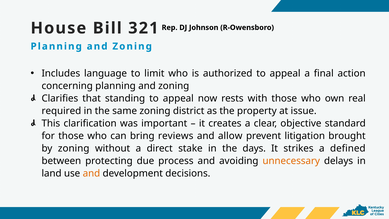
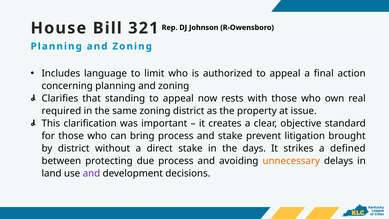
bring reviews: reviews -> process (176, 136)
and allow: allow -> stake (230, 136)
by zoning: zoning -> district (74, 148)
and colour: orange -> purple (91, 173)
